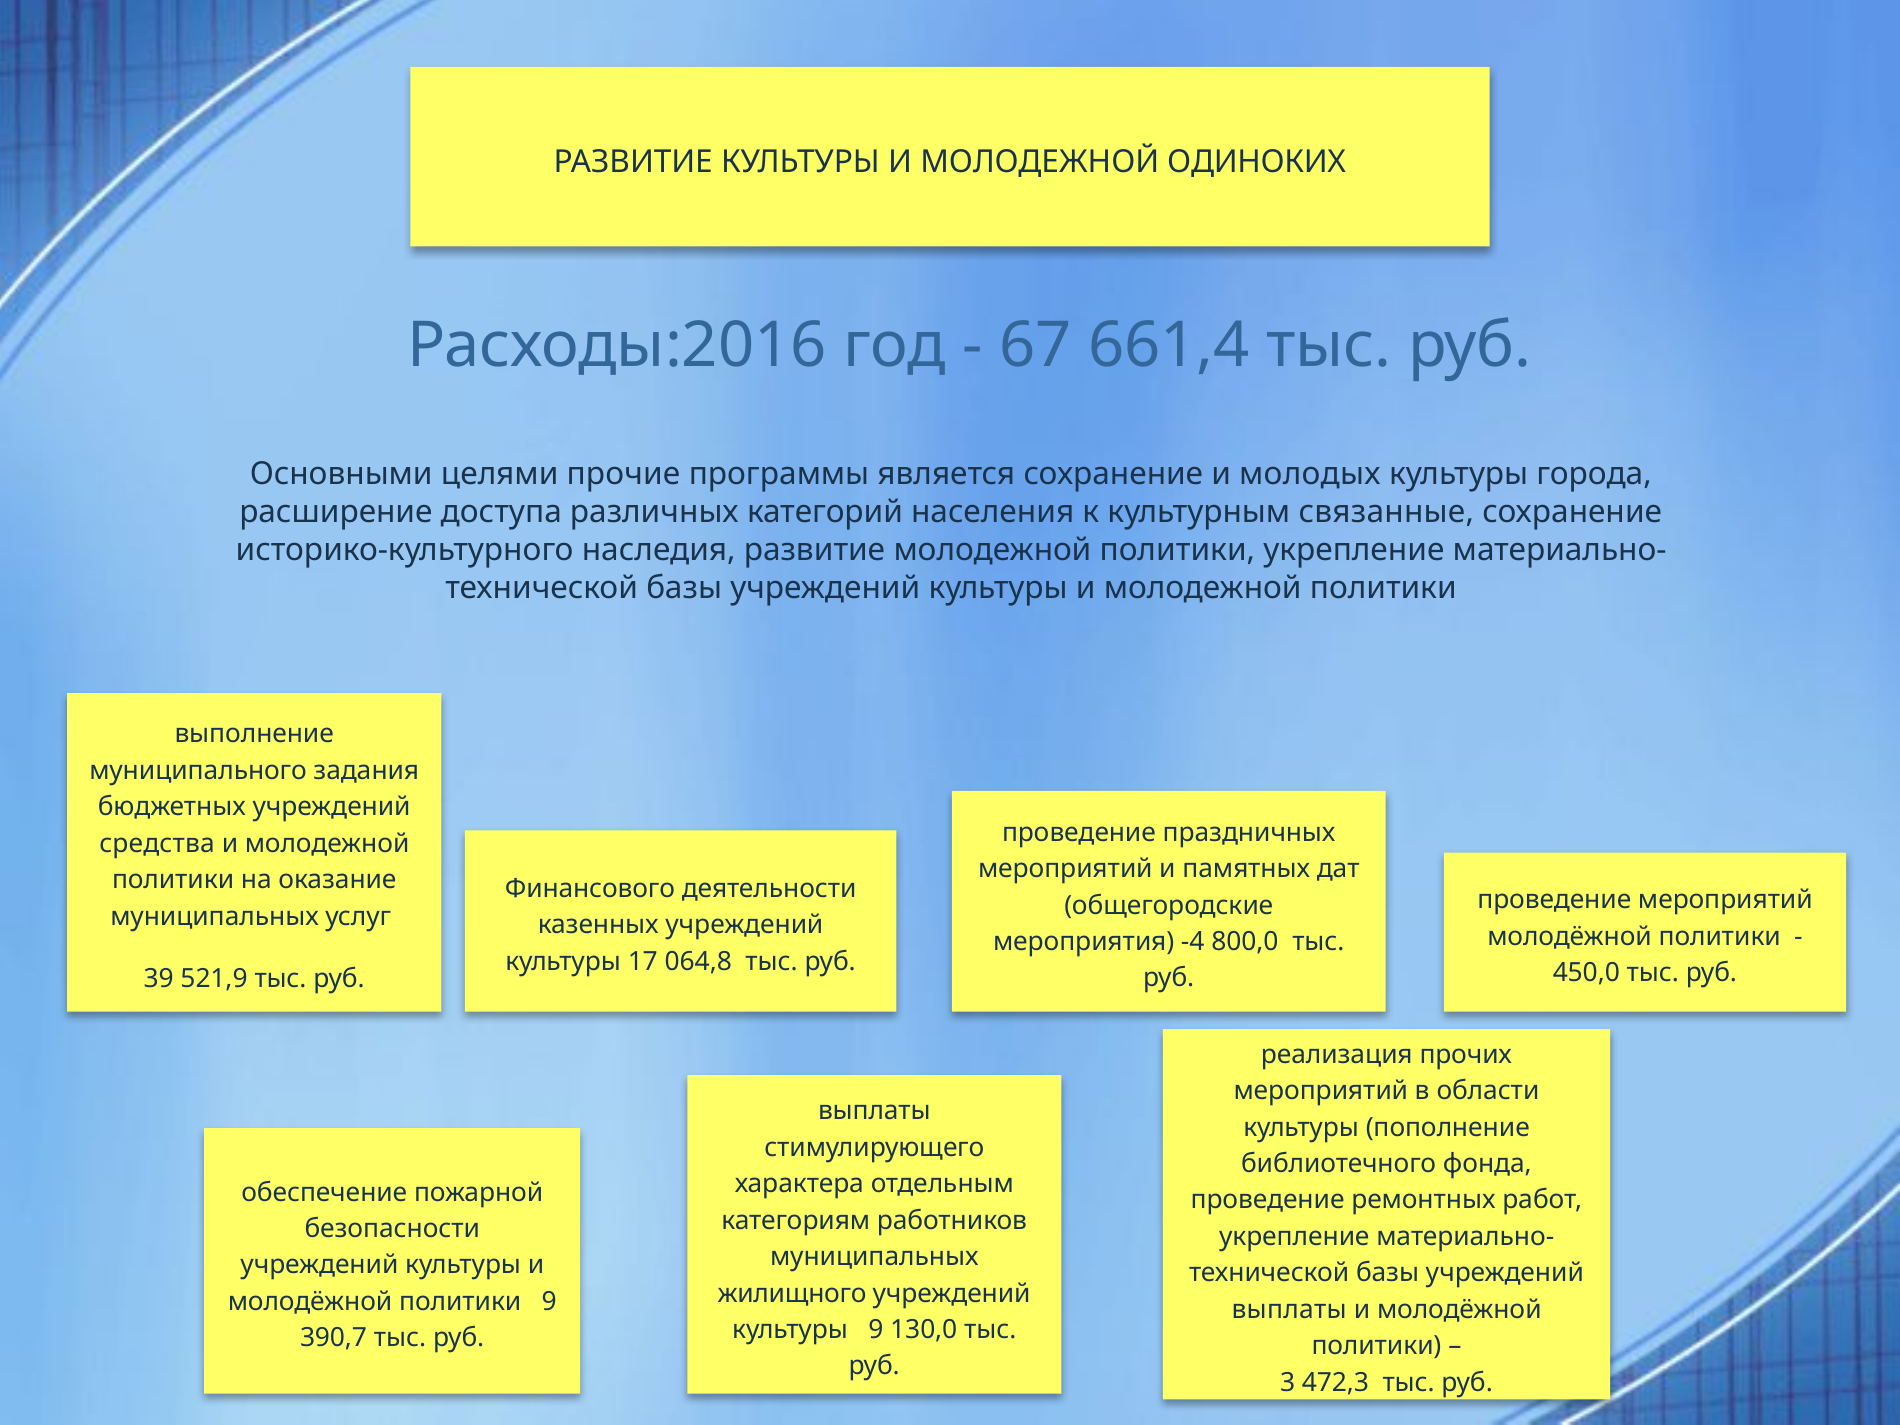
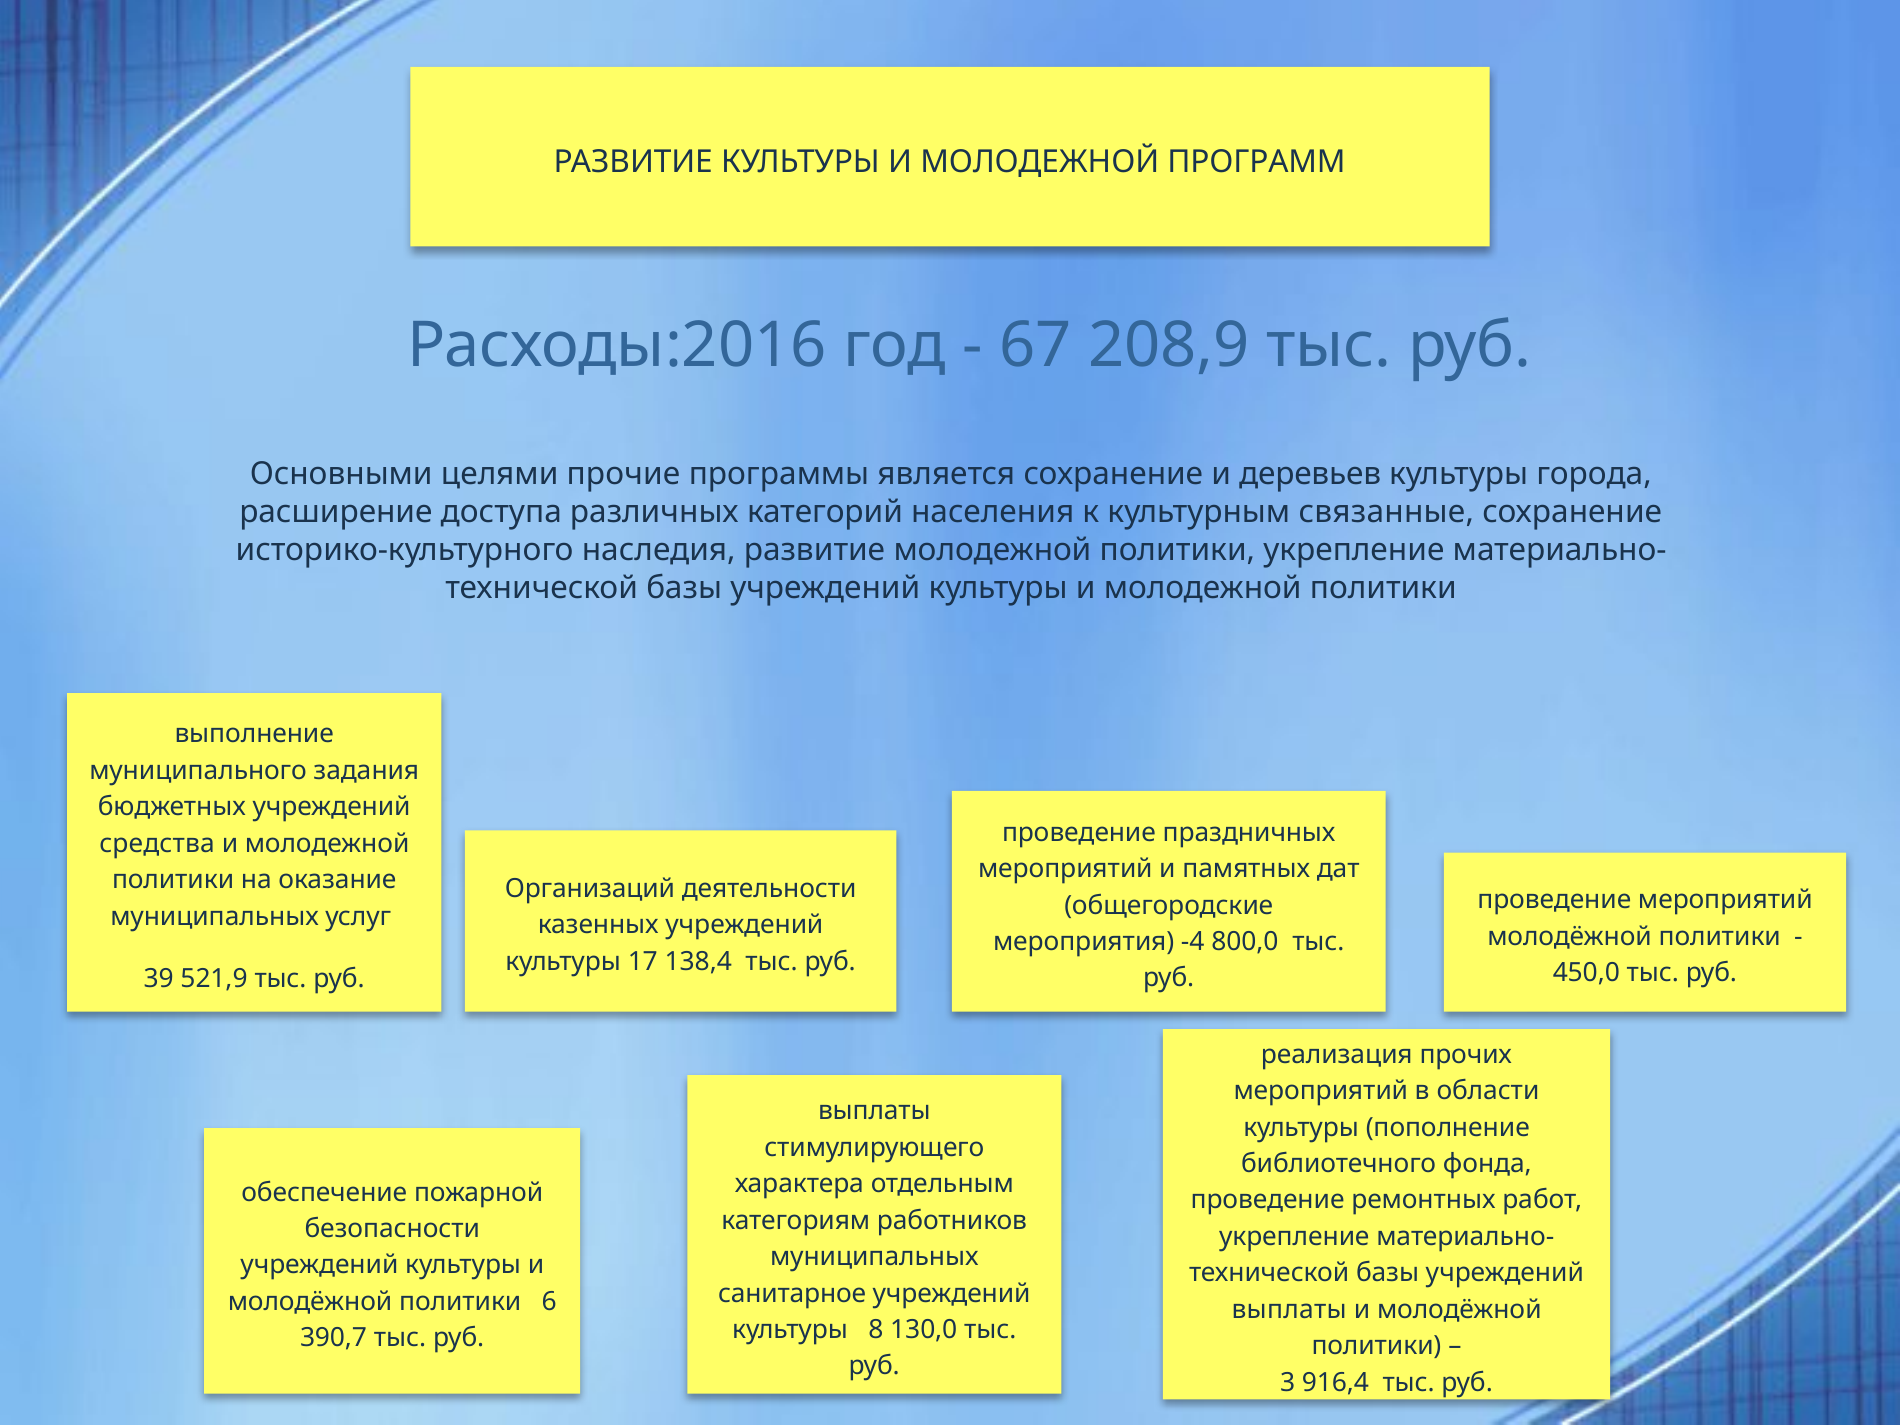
ОДИНОКИХ: ОДИНОКИХ -> ПРОГРАММ (1257, 162)
661,4: 661,4 -> 208,9 (1169, 345)
молодых: молодых -> деревьев (1310, 474)
Финансового: Финансового -> Организаций (590, 889)
064,8: 064,8 -> 138,4 (698, 962)
жилищного: жилищного -> санитарное (792, 1293)
политики 9: 9 -> 6 (549, 1302)
культуры 9: 9 -> 8 (876, 1330)
472,3: 472,3 -> 916,4 (1335, 1382)
